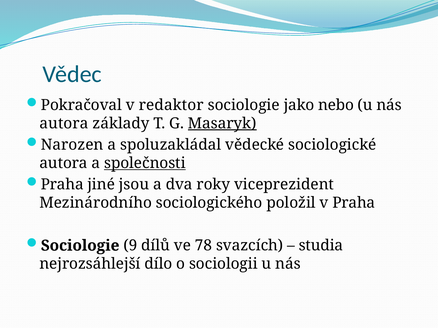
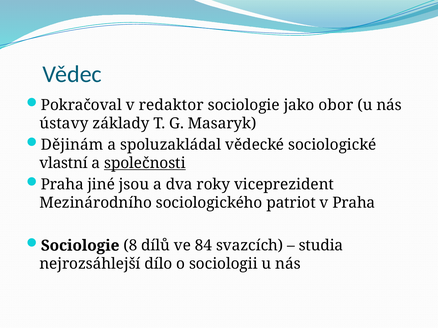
nebo: nebo -> obor (336, 105)
autora: autora -> ústavy (64, 124)
Masaryk underline: present -> none (222, 124)
Narozen: Narozen -> Dějinám (72, 145)
autora: autora -> vlastní (64, 163)
položil: položil -> patriot (291, 203)
9: 9 -> 8 (130, 246)
78: 78 -> 84 (204, 246)
